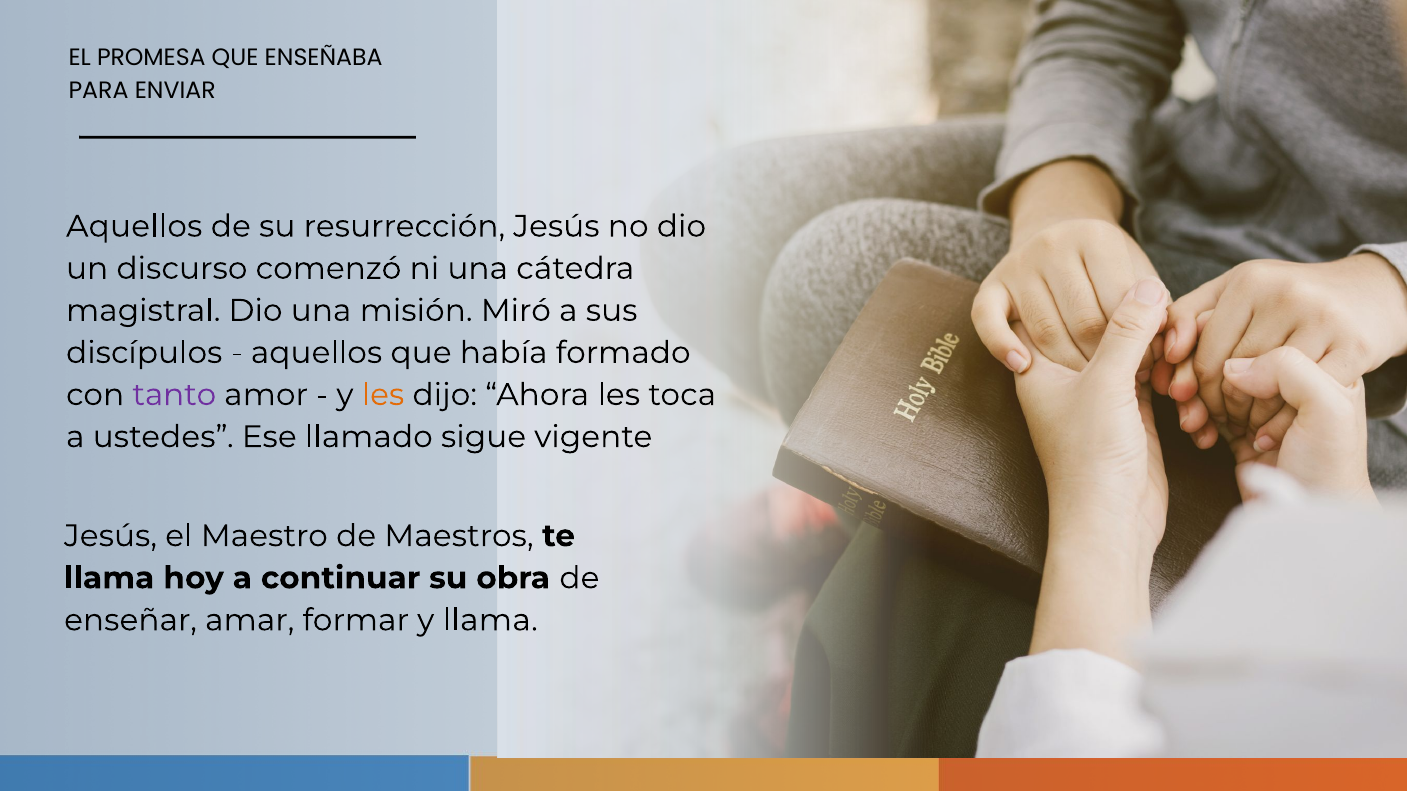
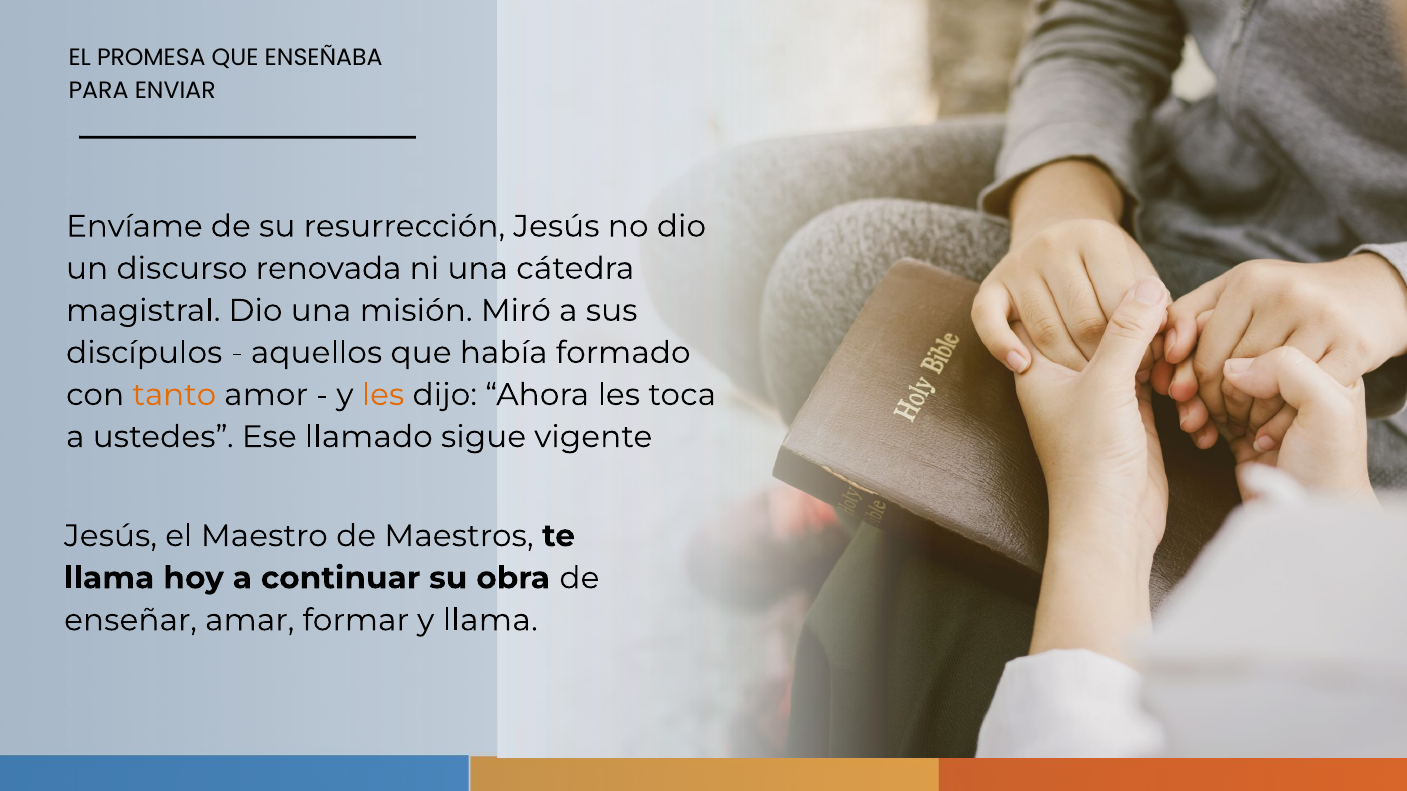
Aquellos: Aquellos -> Envíame (134, 226)
comenzó: comenzó -> renovada (329, 269)
tanto colour: purple -> orange (174, 395)
